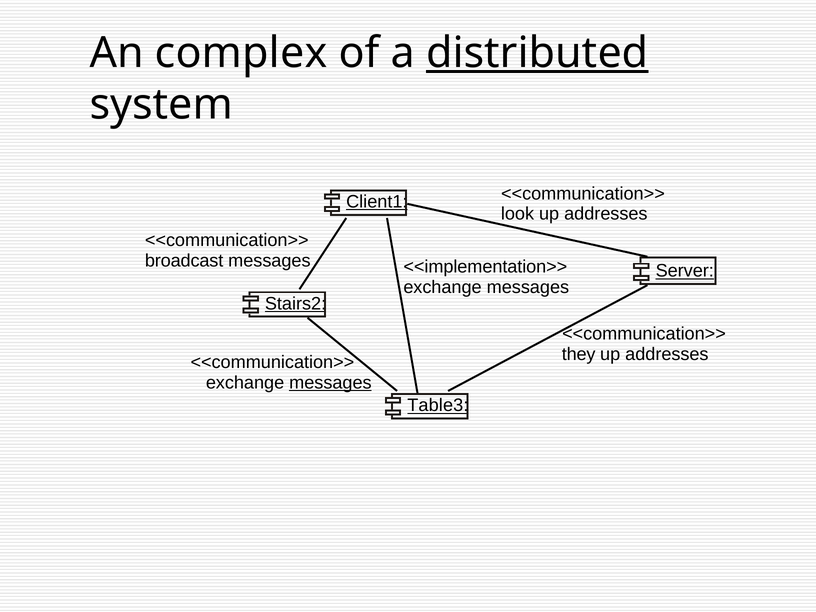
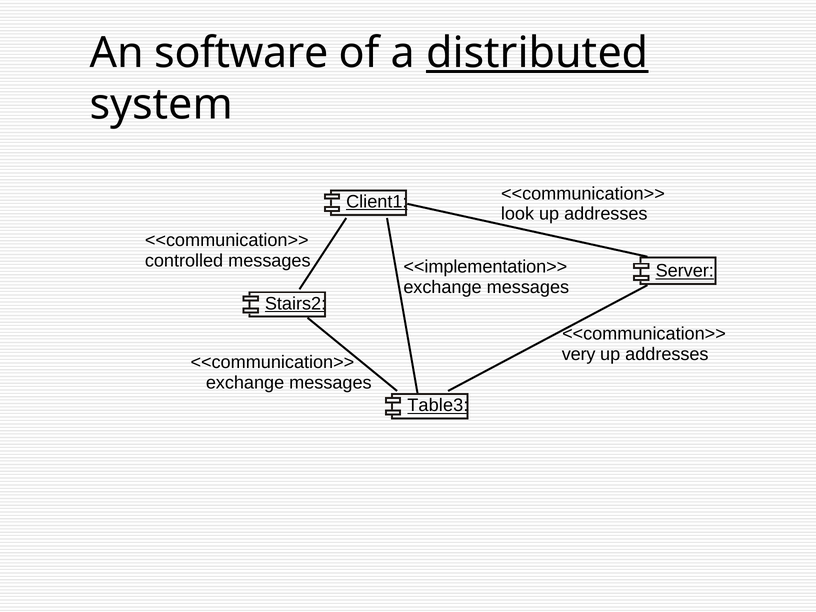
complex: complex -> software (241, 53)
broadcast: broadcast -> controlled (184, 261)
they: they -> very (579, 354)
messages underline: present -> none (330, 383)
